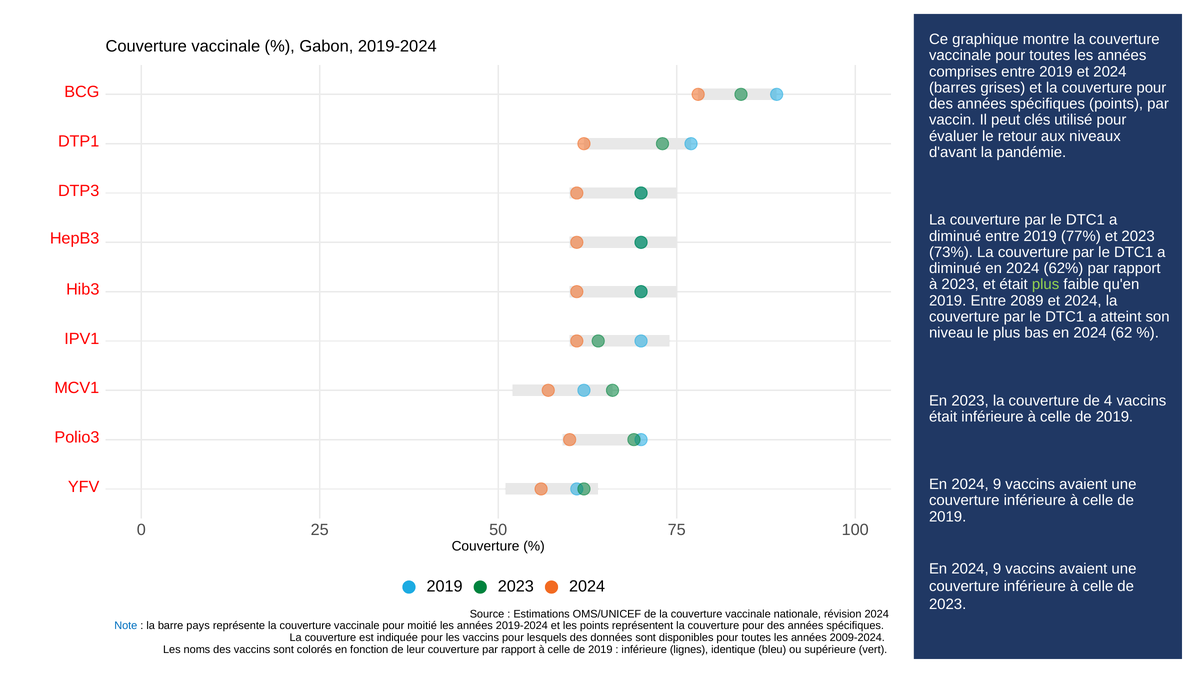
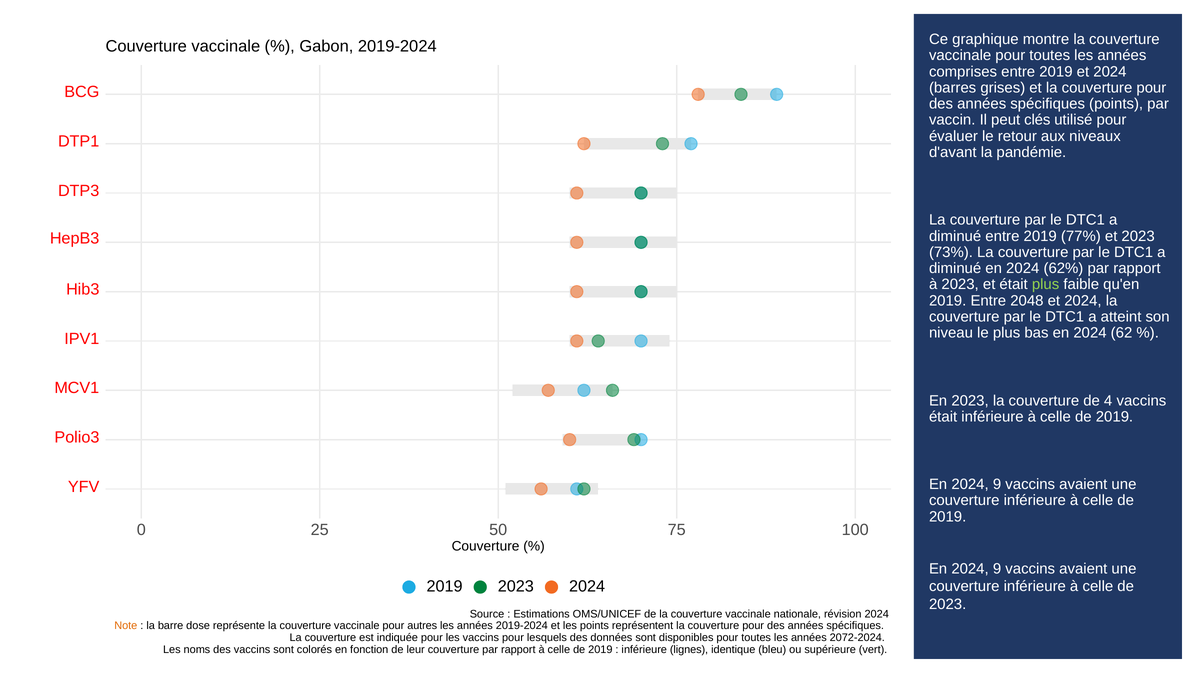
2089: 2089 -> 2048 (1027, 301)
Note colour: blue -> orange (126, 626)
pays: pays -> dose (198, 626)
moitié: moitié -> autres (422, 626)
2009-2024: 2009-2024 -> 2072-2024 (857, 638)
